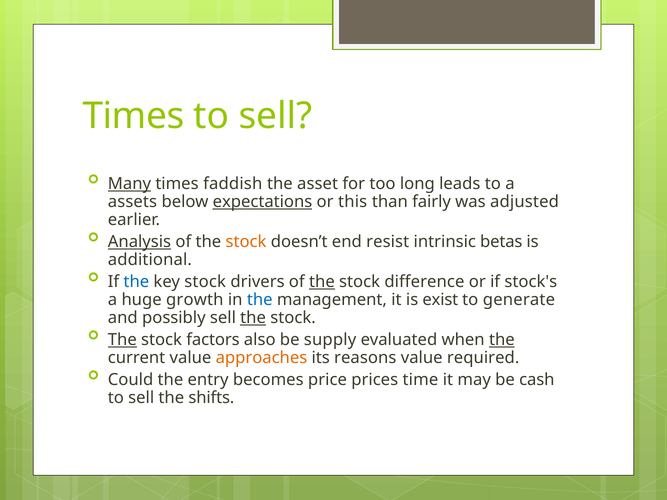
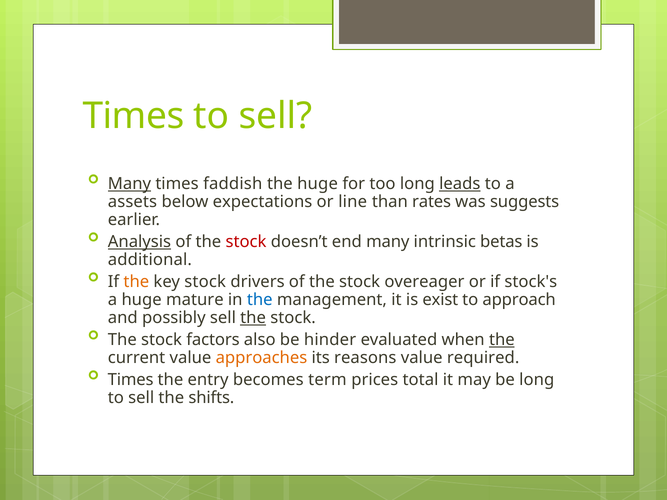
the asset: asset -> huge (318, 184)
leads underline: none -> present (460, 184)
expectations underline: present -> none (262, 202)
this: this -> line (353, 202)
fairly: fairly -> rates (432, 202)
adjusted: adjusted -> suggests (525, 202)
stock colour: orange -> red (246, 242)
end resist: resist -> many (388, 242)
the colour: blue -> orange (136, 282)
the underline: present -> none (322, 282)
difference: difference -> overeager (424, 282)
growth: growth -> mature (195, 300)
generate: generate -> approach (519, 300)
The underline: present -> none (122, 340)
supply: supply -> hinder (330, 340)
Could: Could -> Times (131, 380)
price: price -> term (327, 380)
time: time -> total (420, 380)
be cash: cash -> long (537, 380)
